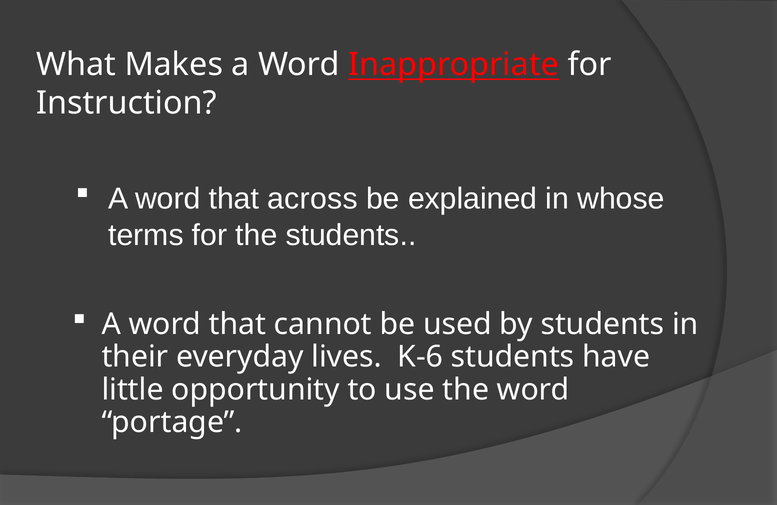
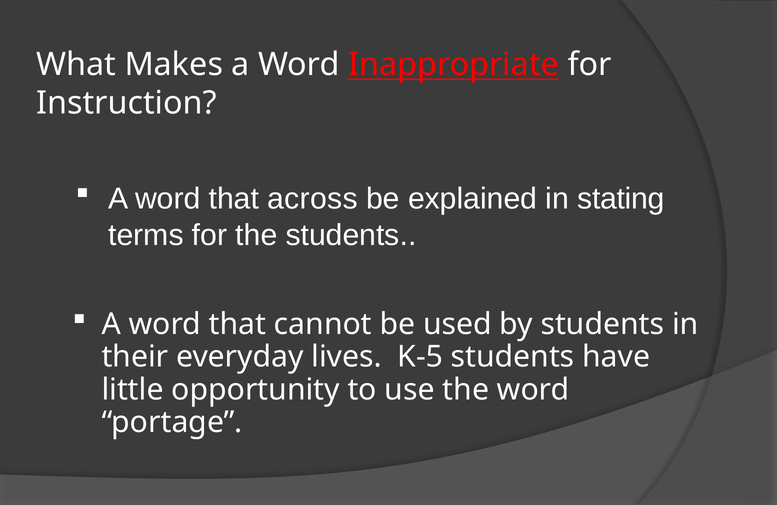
whose: whose -> stating (621, 199)
K-6: K-6 -> K-5 (420, 357)
